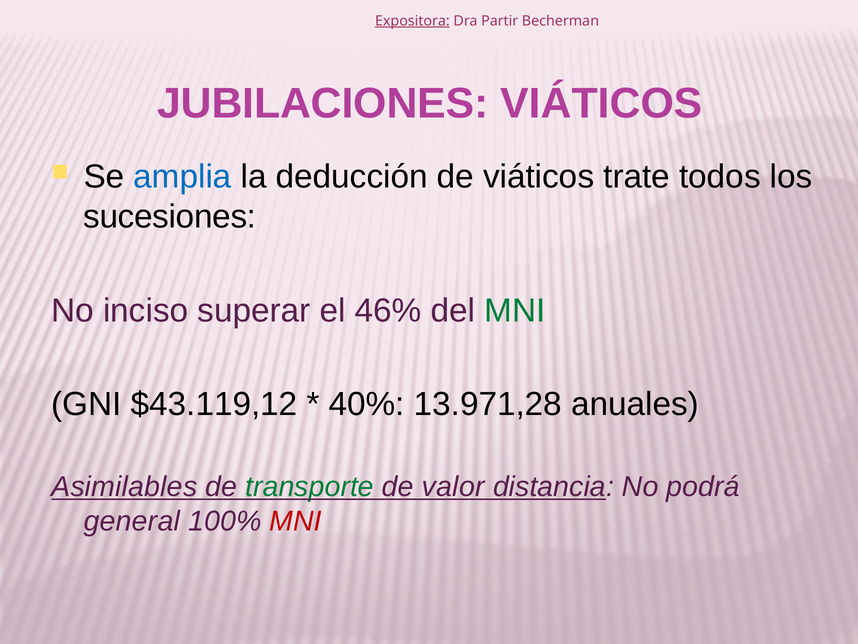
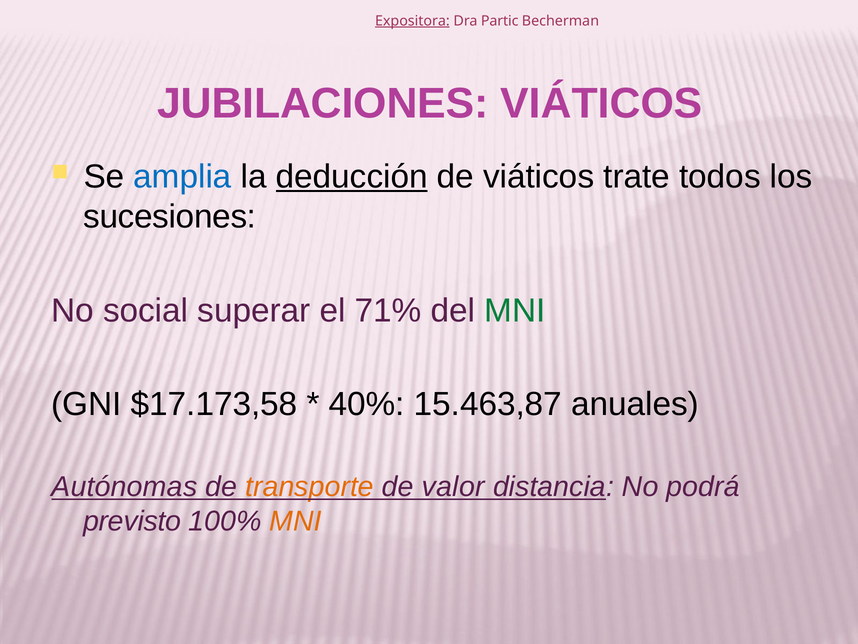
Partir: Partir -> Partic (500, 21)
deducción underline: none -> present (352, 177)
inciso: inciso -> social (146, 310)
46%: 46% -> 71% (388, 310)
$43.119,12: $43.119,12 -> $17.173,58 (214, 404)
13.971,28: 13.971,28 -> 15.463,87 (488, 404)
Asimilables: Asimilables -> Autónomas (124, 486)
transporte colour: green -> orange (310, 486)
general: general -> previsto (132, 521)
MNI colour: red -> orange (296, 521)
